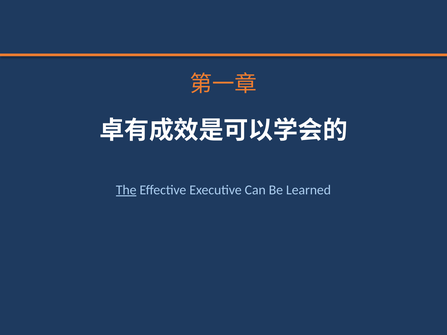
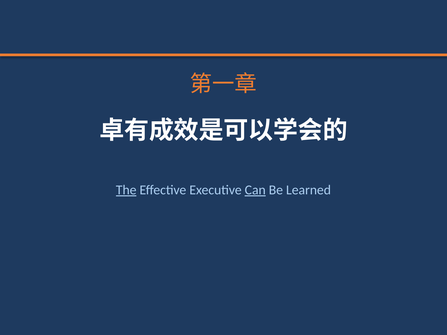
Can underline: none -> present (255, 190)
